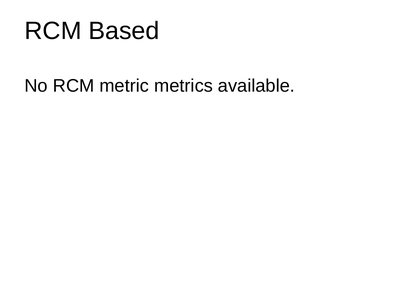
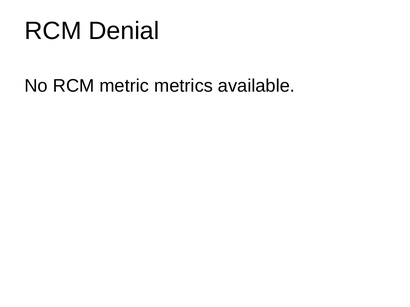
Based: Based -> Denial (124, 31)
